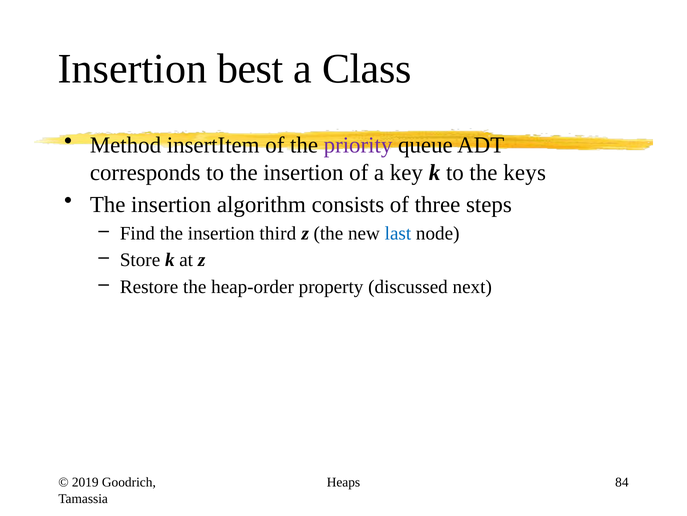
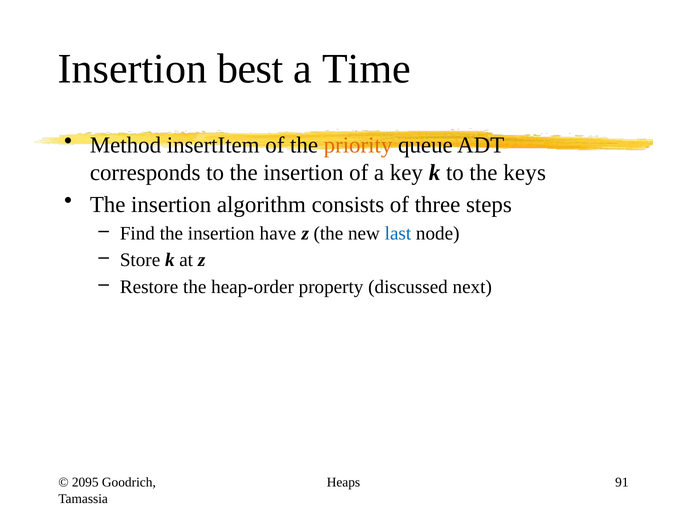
Class: Class -> Time (367, 69)
priority colour: purple -> orange (358, 145)
third: third -> have (278, 233)
2019: 2019 -> 2095 (85, 482)
84: 84 -> 91 (622, 482)
